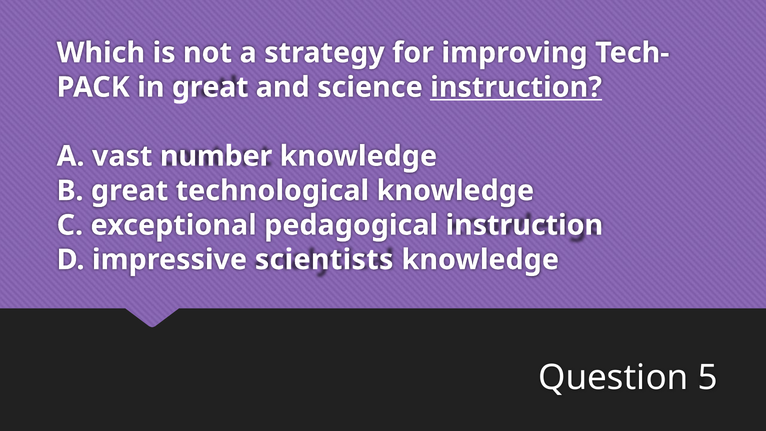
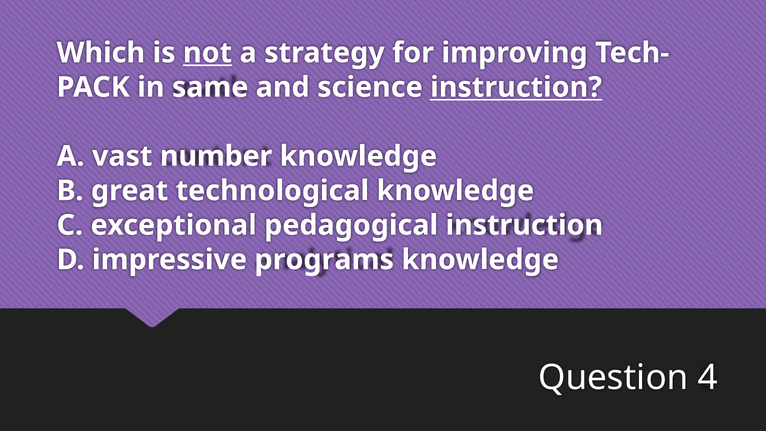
not underline: none -> present (208, 53)
in great: great -> same (210, 87)
scientists: scientists -> programs (324, 260)
5: 5 -> 4 (708, 377)
